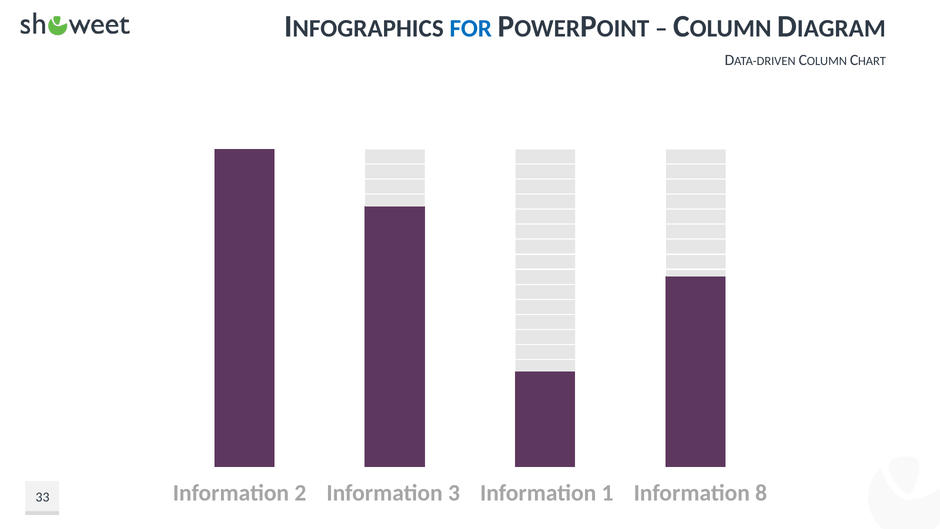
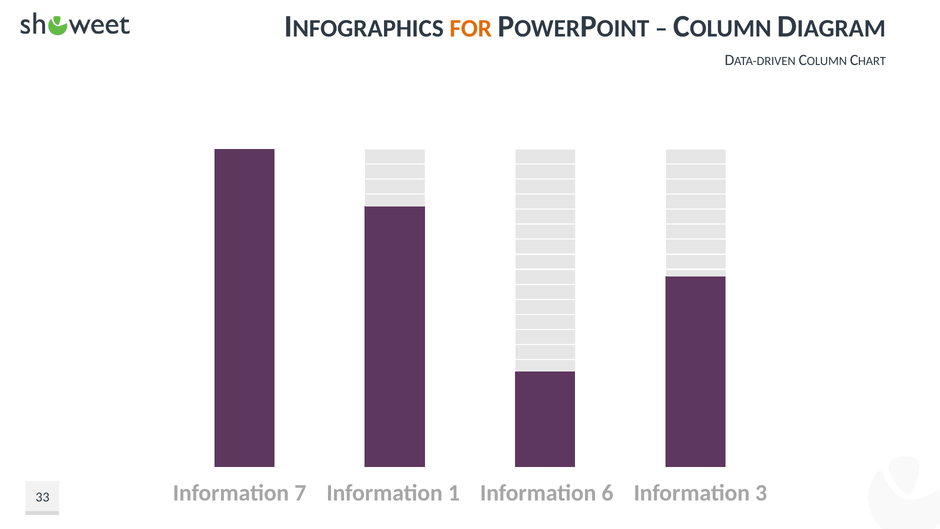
FOR colour: blue -> orange (471, 28)
2: 2 -> 7 (300, 493)
3: 3 -> 1 (454, 493)
1: 1 -> 6 (608, 493)
8: 8 -> 3 (761, 493)
